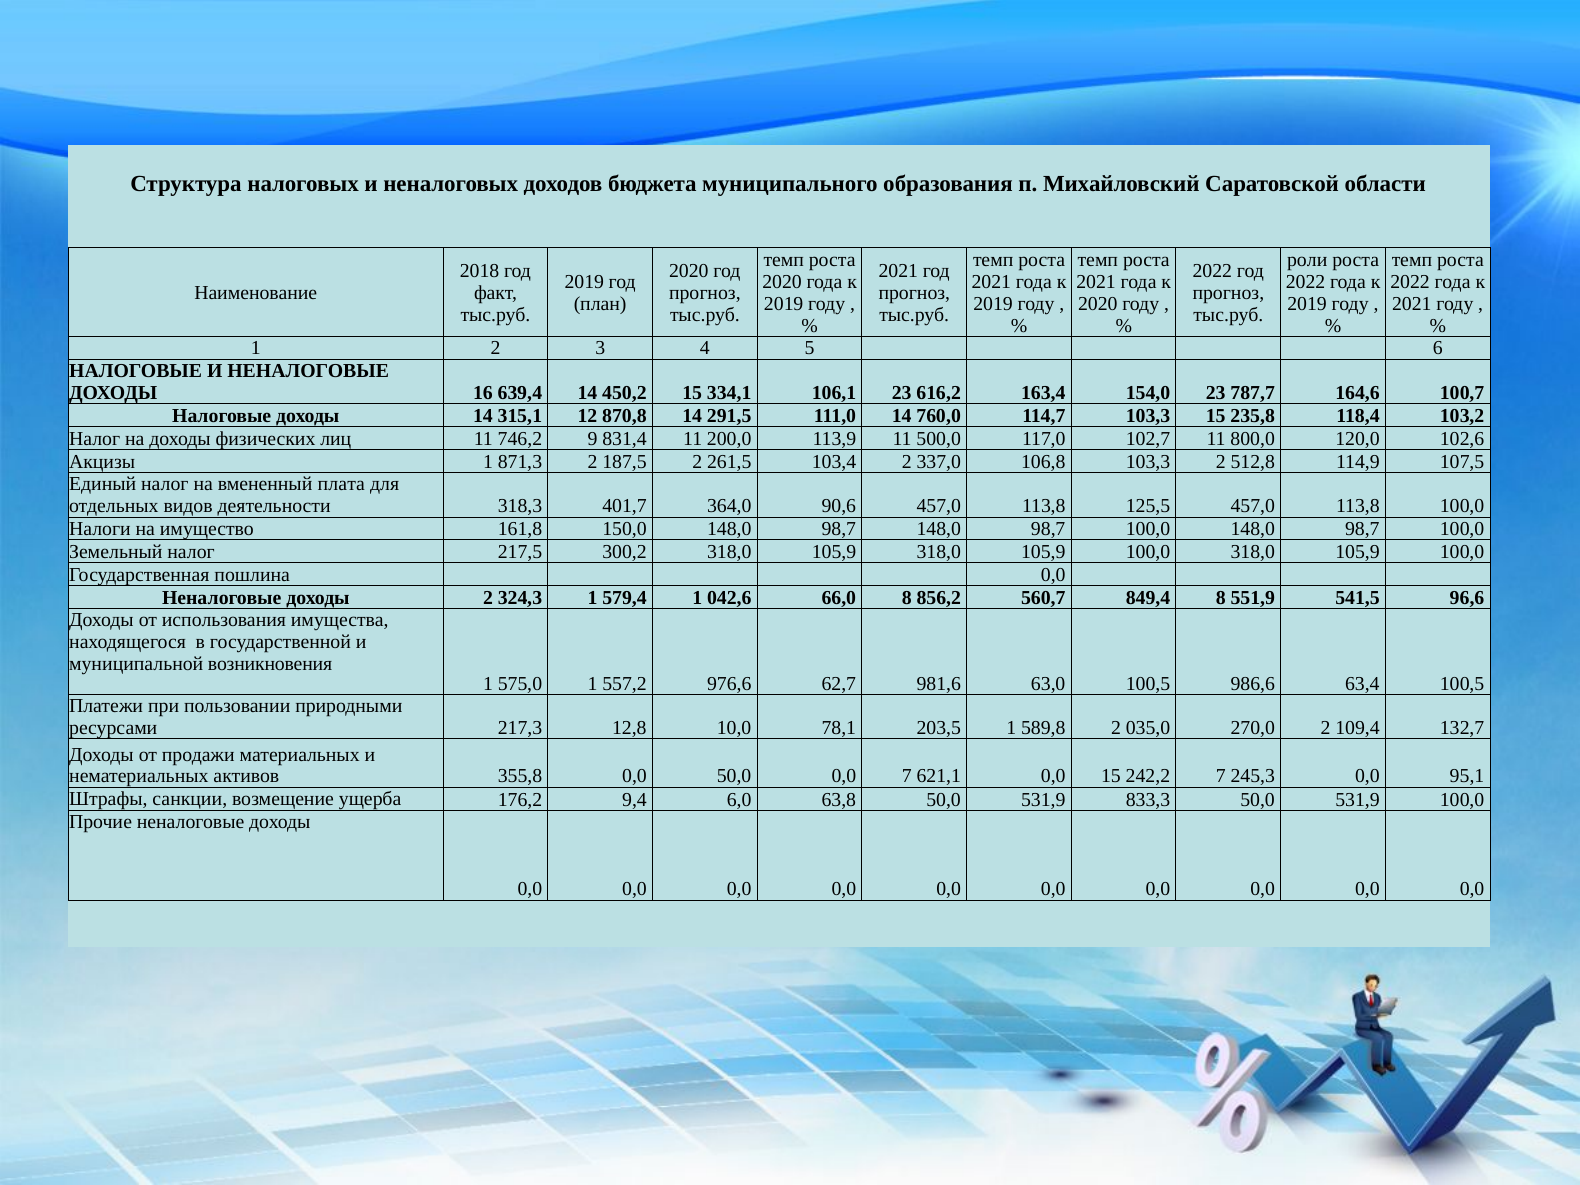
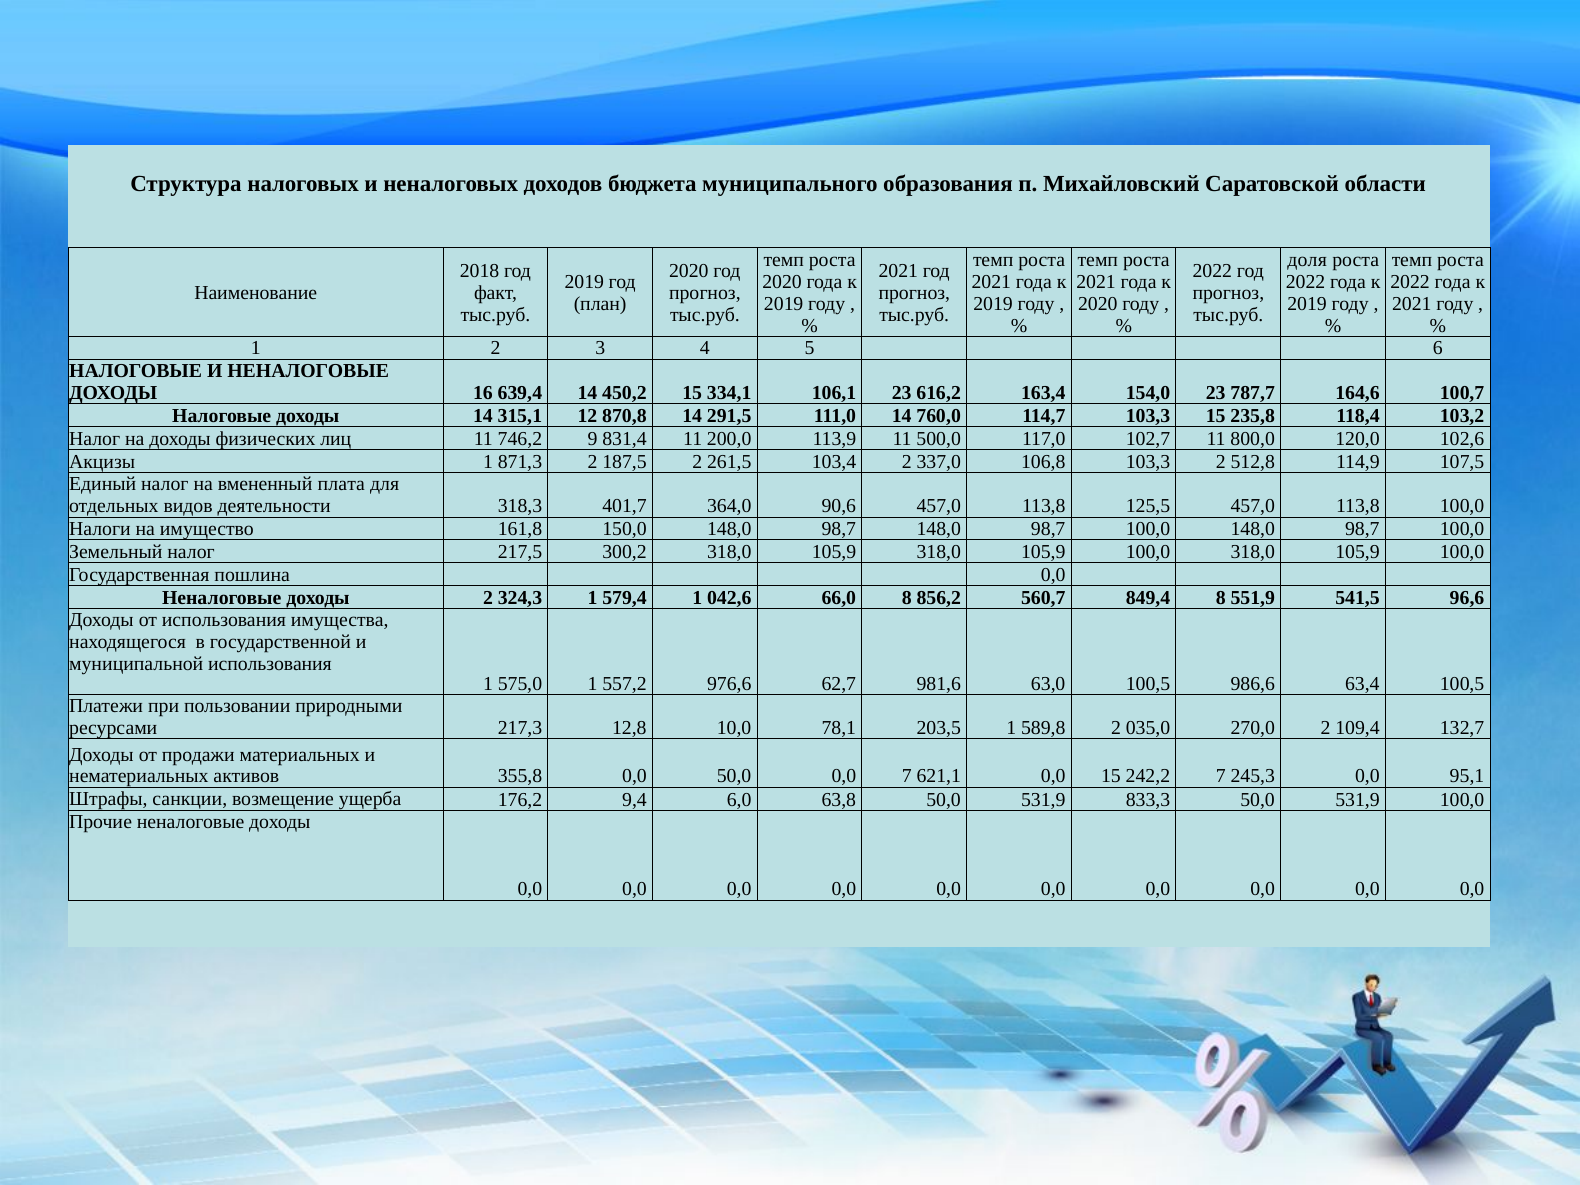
роли: роли -> доля (1307, 260)
муниципальной возникновения: возникновения -> использования (270, 664)
